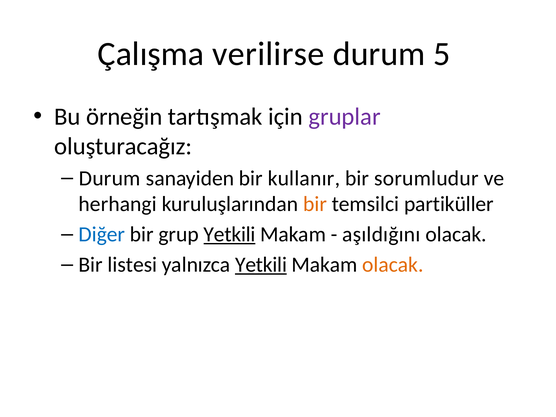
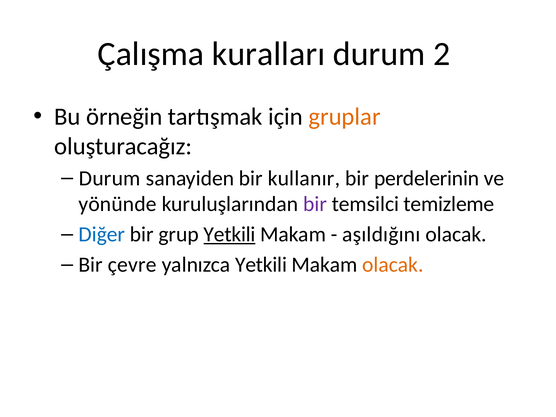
verilirse: verilirse -> kuralları (269, 54)
5: 5 -> 2 (442, 54)
gruplar colour: purple -> orange (345, 117)
sorumludur: sorumludur -> perdelerinin (427, 178)
herhangi: herhangi -> yönünde (118, 204)
bir colour: orange -> purple (315, 204)
partiküller: partiküller -> temizleme (449, 204)
listesi: listesi -> çevre (132, 265)
Yetkili underline: present -> none (261, 265)
